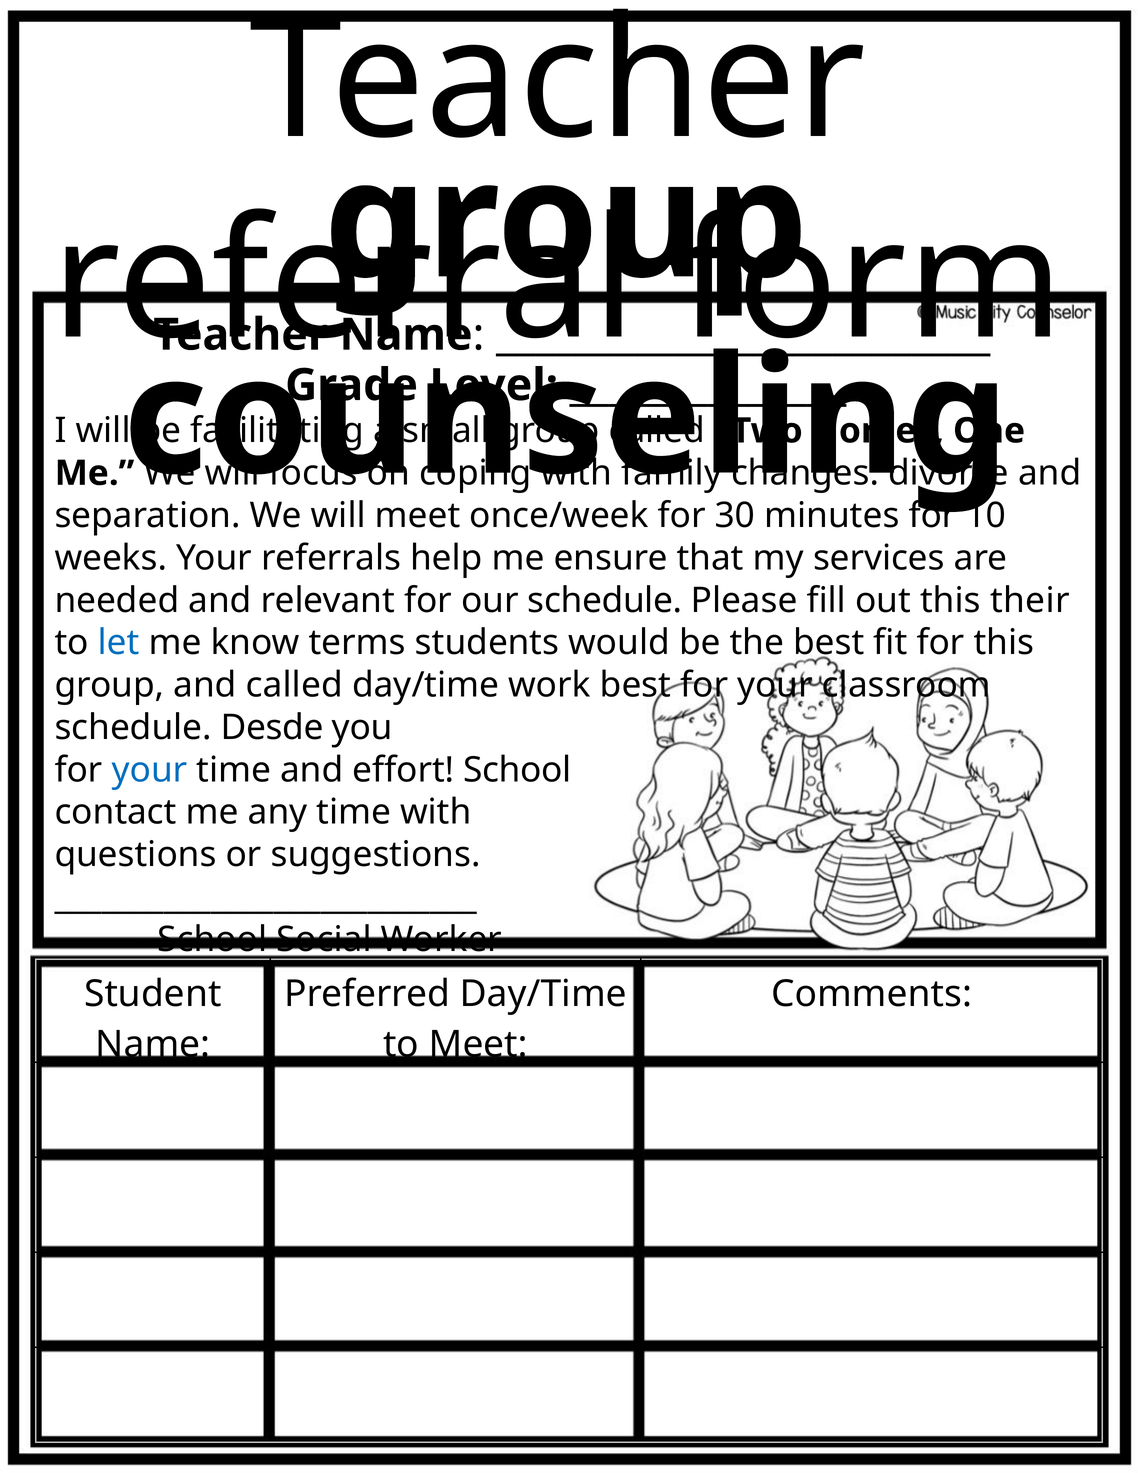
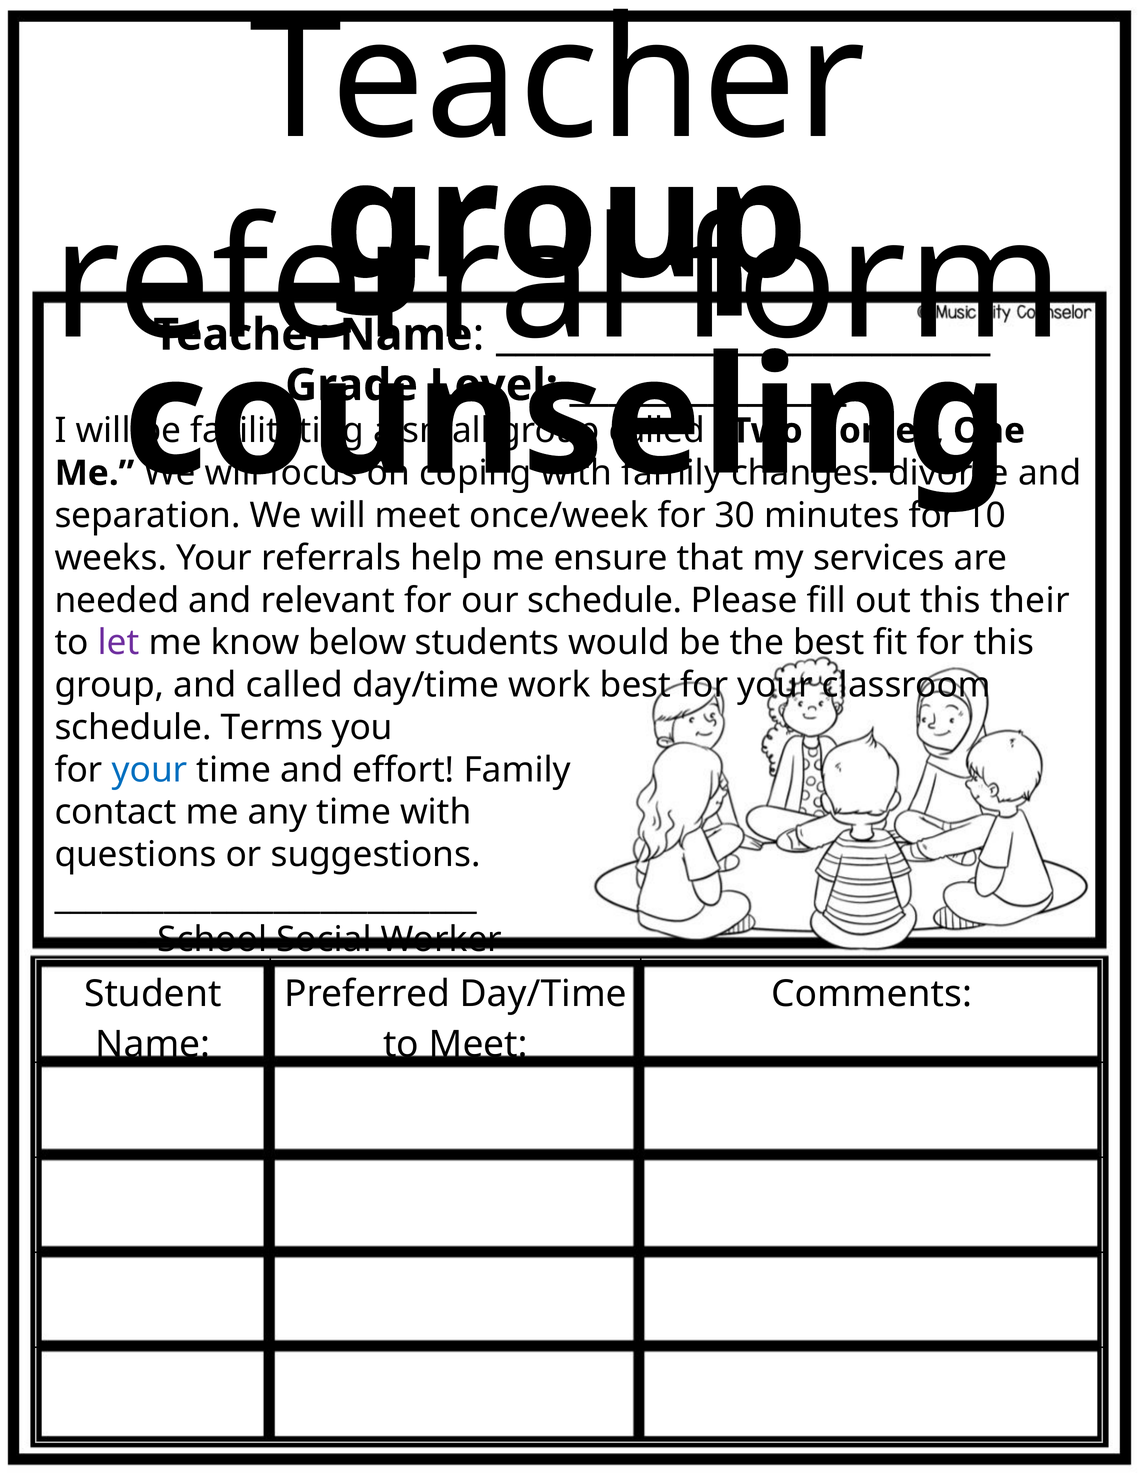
let colour: blue -> purple (119, 643)
terms: terms -> below (357, 643)
Desde: Desde -> Terms (272, 727)
effort School: School -> Family (517, 770)
